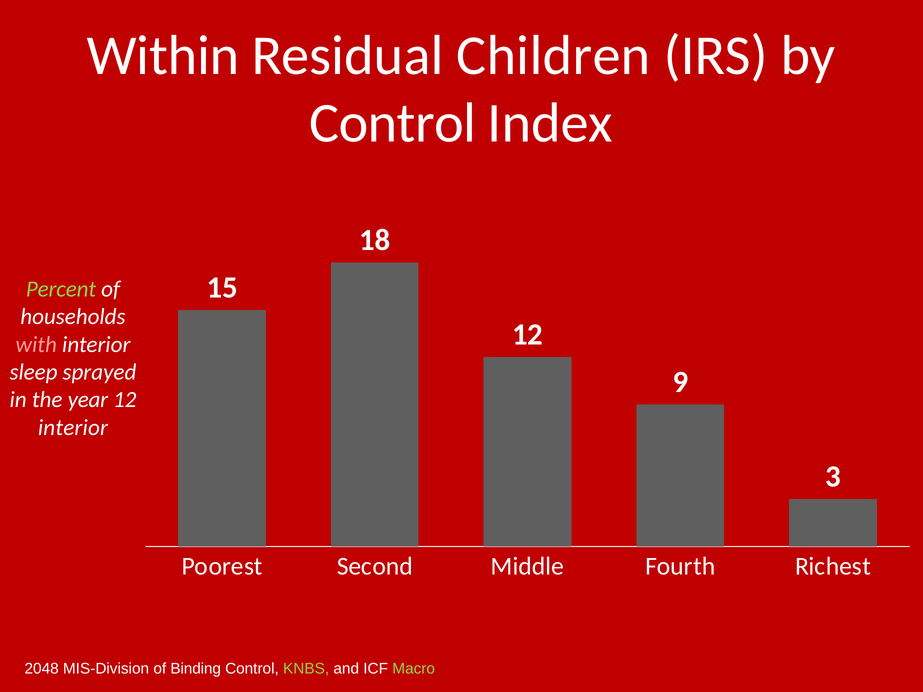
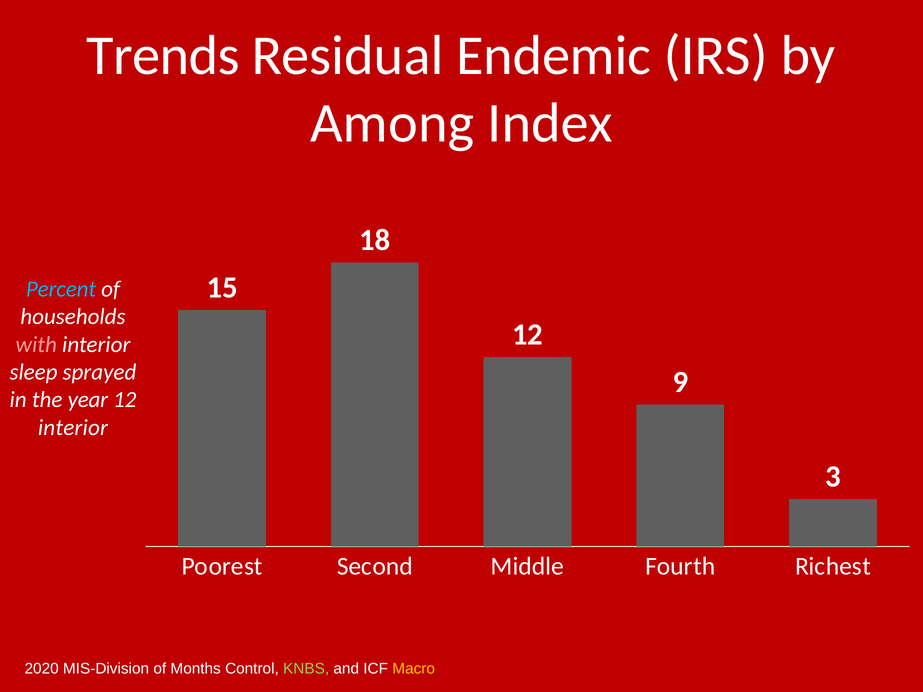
Within: Within -> Trends (163, 56)
Children: Children -> Endemic (554, 56)
Control: Control -> Among (392, 123)
Percent colour: light green -> light blue (61, 289)
2048: 2048 -> 2020 (42, 669)
Binding: Binding -> Months (196, 669)
Macro colour: light green -> yellow (414, 669)
